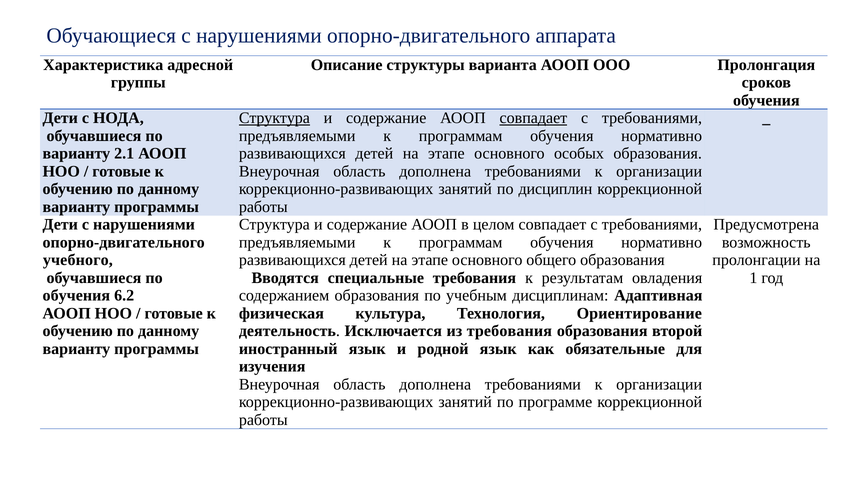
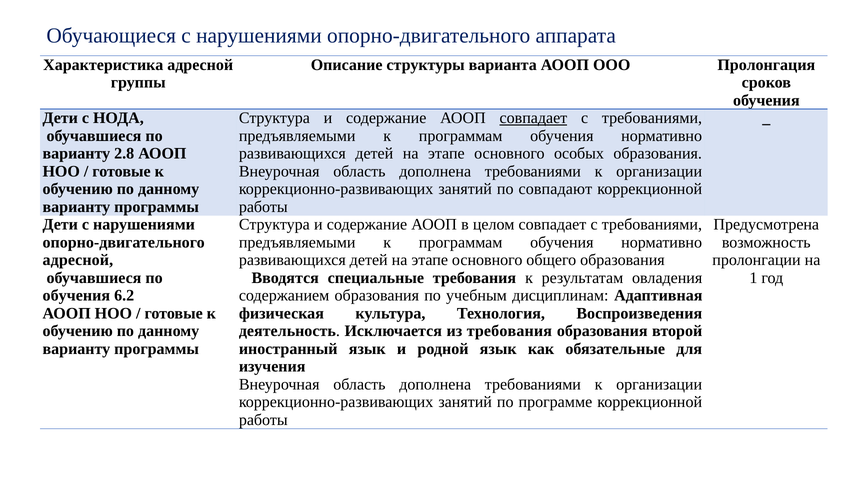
Структура underline: present -> none (274, 118)
2.1: 2.1 -> 2.8 (124, 154)
дисциплин: дисциплин -> совпадают (555, 189)
учебного: учебного -> адресной (78, 260)
Ориентирование: Ориентирование -> Воспроизведения (639, 313)
